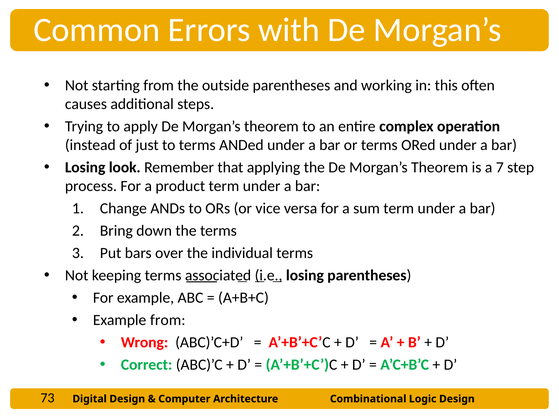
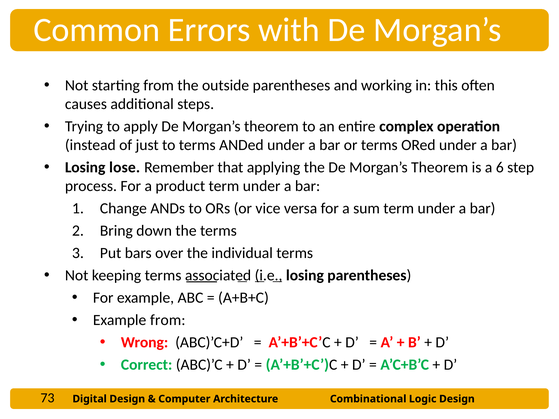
look: look -> lose (125, 167)
7: 7 -> 6 (500, 167)
